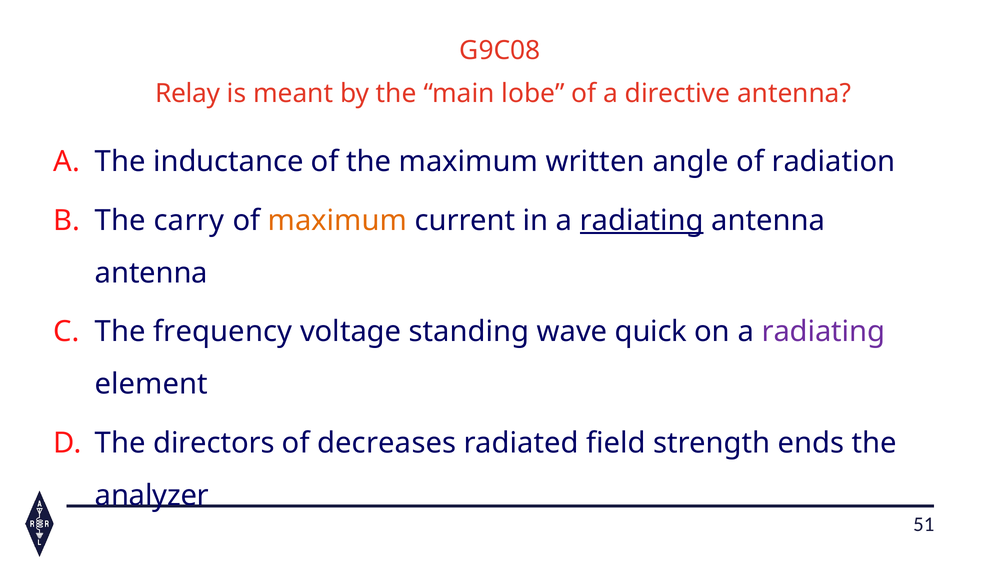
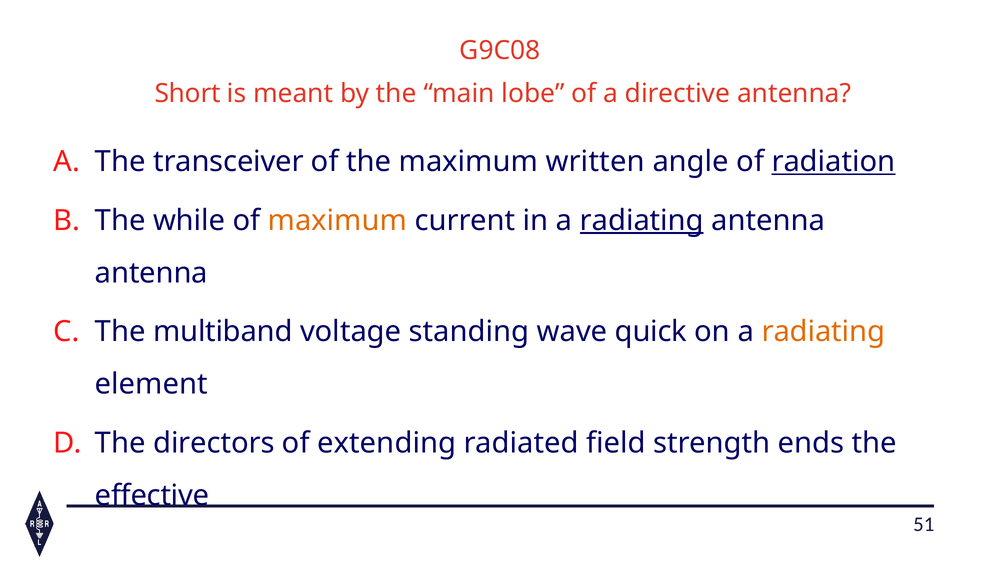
Relay: Relay -> Short (188, 94)
inductance: inductance -> transceiver (228, 162)
radiation underline: none -> present (833, 162)
carry: carry -> while (189, 220)
frequency: frequency -> multiband (223, 332)
radiating colour: purple -> orange (823, 332)
decreases: decreases -> extending (387, 443)
analyzer: analyzer -> effective (152, 496)
